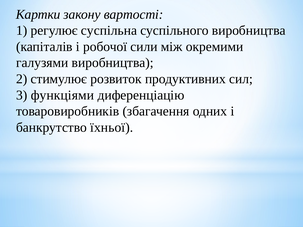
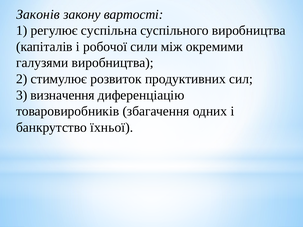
Картки: Картки -> Законів (38, 14)
функціями: функціями -> визначення (63, 95)
